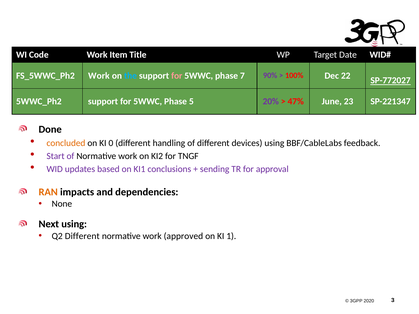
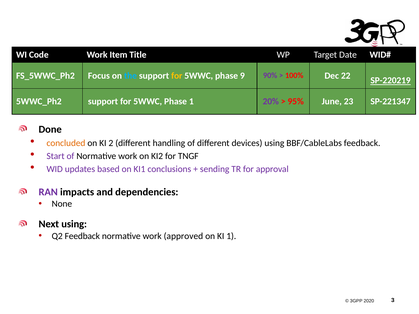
Work: Work -> Focus (99, 76)
for colour: pink -> yellow (177, 76)
7: 7 -> 9 (242, 76)
SP-772027: SP-772027 -> SP-220219 (391, 81)
Phase 5: 5 -> 1 (191, 102)
47%: 47% -> 95% (296, 102)
0: 0 -> 2 (111, 143)
RAN colour: orange -> purple (48, 192)
Q2 Different: Different -> Feedback (82, 236)
